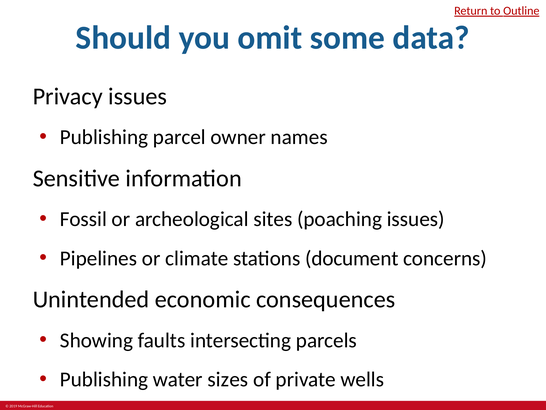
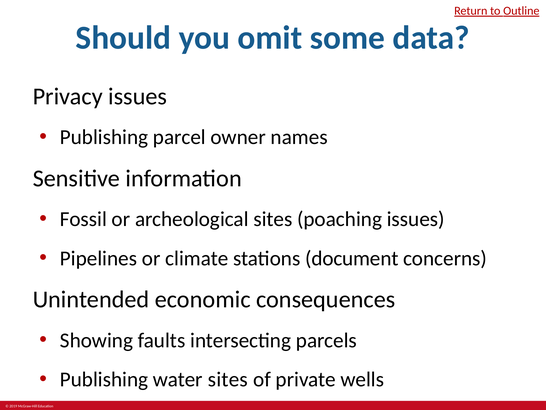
water sizes: sizes -> sites (228, 379)
